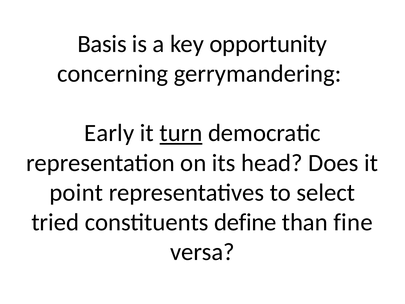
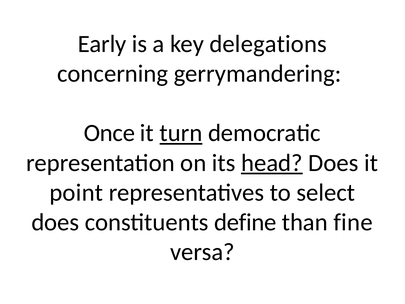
Basis: Basis -> Early (102, 44)
opportunity: opportunity -> delegations (268, 44)
Early: Early -> Once (109, 133)
head underline: none -> present (272, 163)
tried: tried -> does (55, 222)
